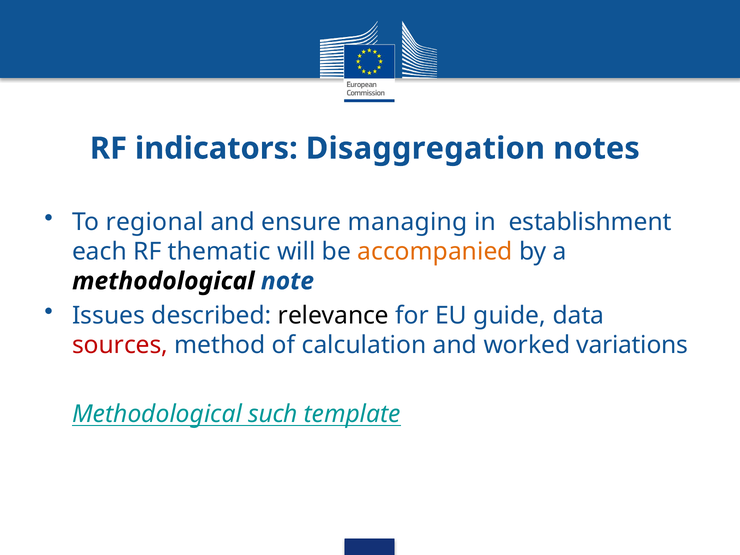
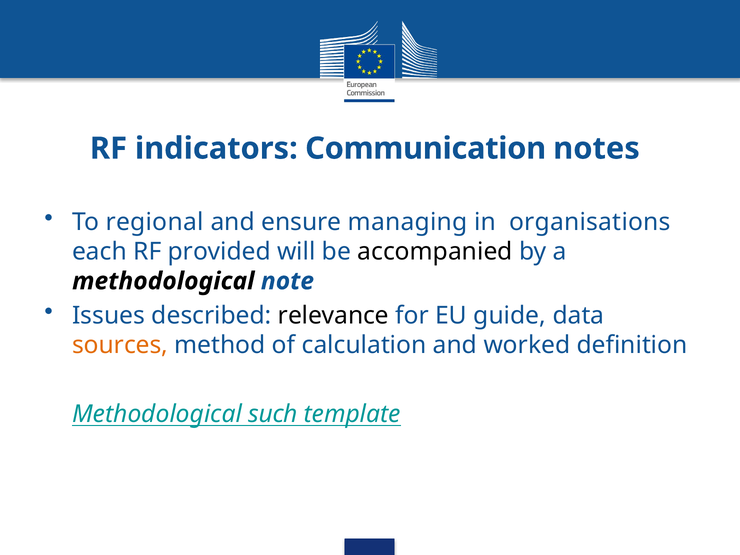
Disaggregation: Disaggregation -> Communication (426, 148)
establishment: establishment -> organisations (590, 222)
thematic: thematic -> provided (219, 252)
accompanied colour: orange -> black (435, 252)
sources colour: red -> orange (120, 345)
variations: variations -> definition (632, 345)
